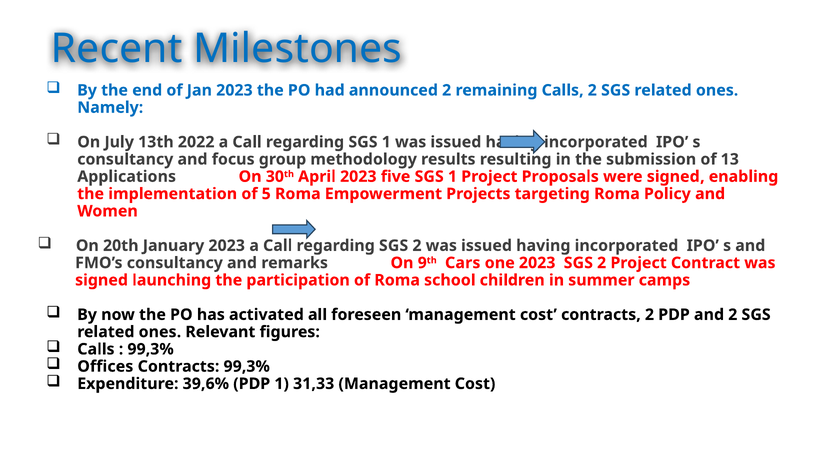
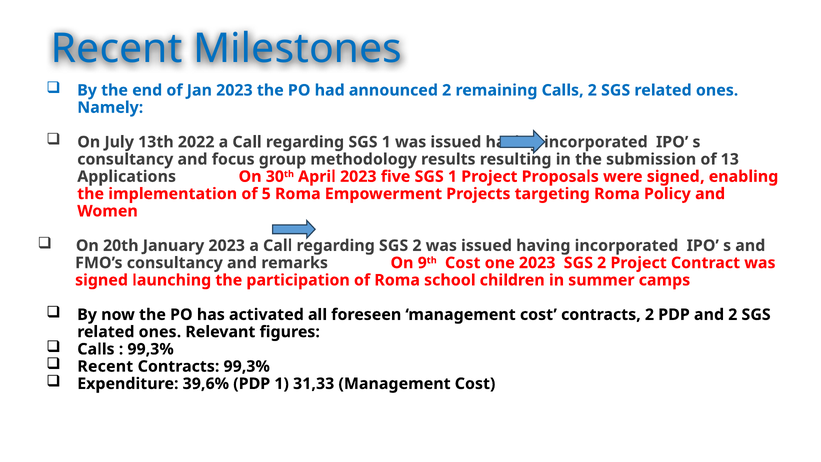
9th Cars: Cars -> Cost (463, 263)
Offices: Offices -> Recent (105, 366)
